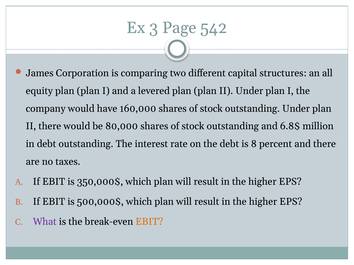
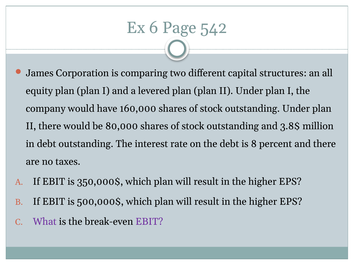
3: 3 -> 6 (154, 28)
6.8$: 6.8$ -> 3.8$ (290, 126)
EBIT colour: orange -> purple (149, 222)
